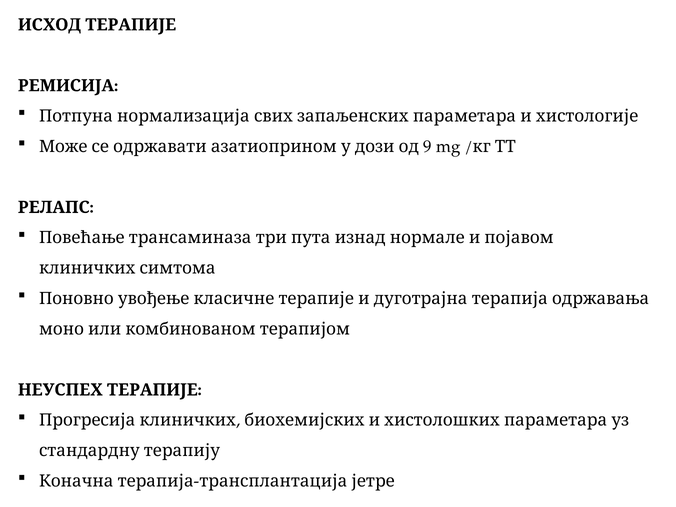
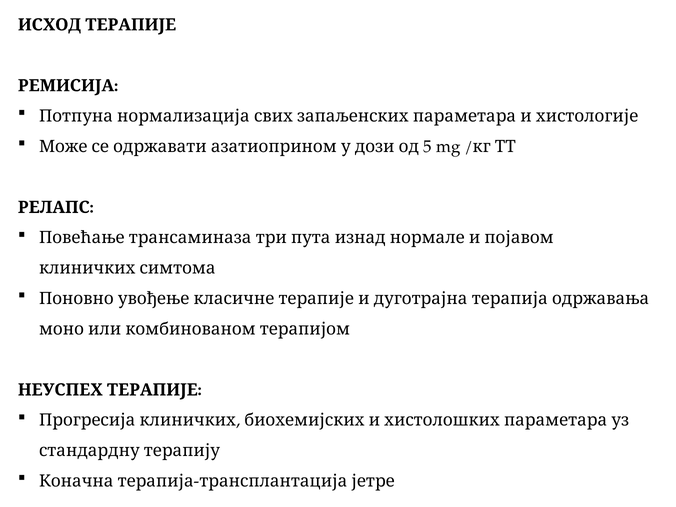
9: 9 -> 5 (428, 146)
